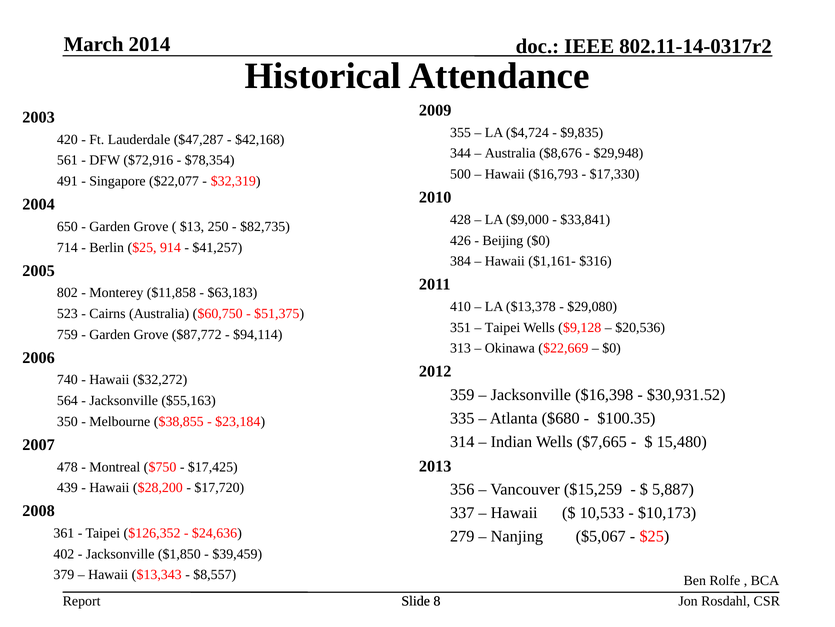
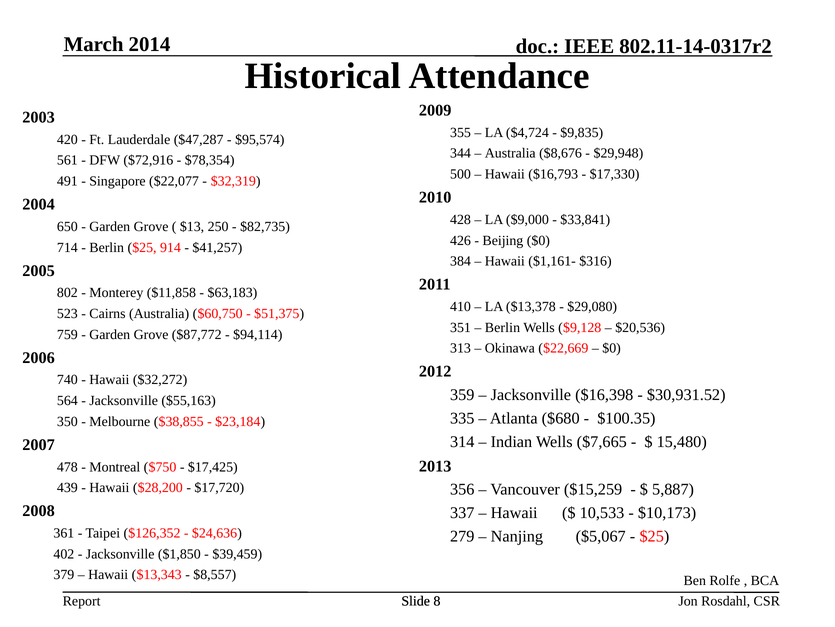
$42,168: $42,168 -> $95,574 (260, 139)
Taipei: Taipei -> Berlin (502, 327)
